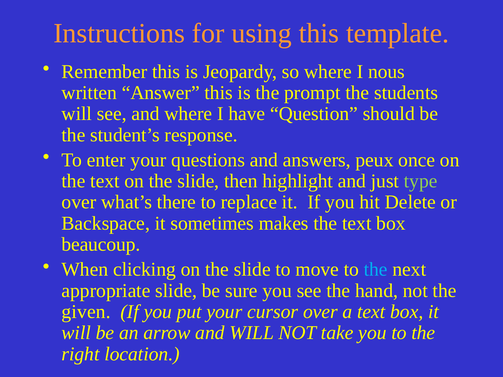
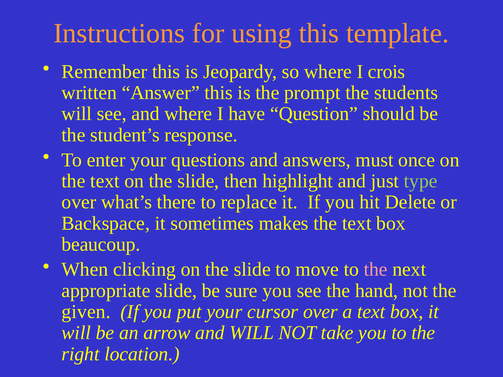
nous: nous -> crois (387, 72)
peux: peux -> must (374, 160)
the colour: light blue -> pink (376, 270)
